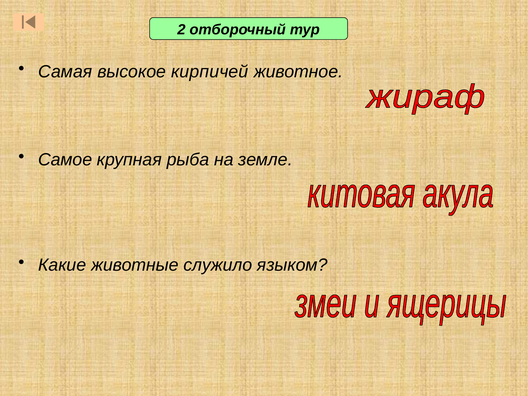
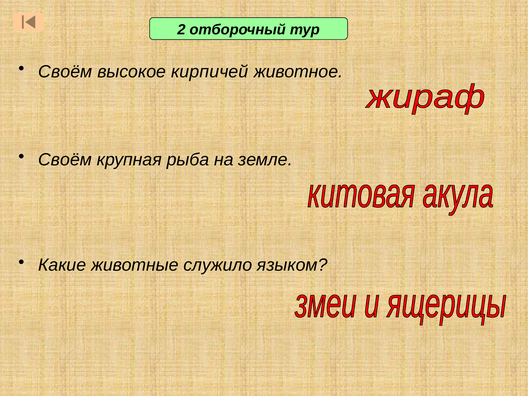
Самая: Самая -> Своём (65, 72)
Самое: Самое -> Своём (65, 160)
